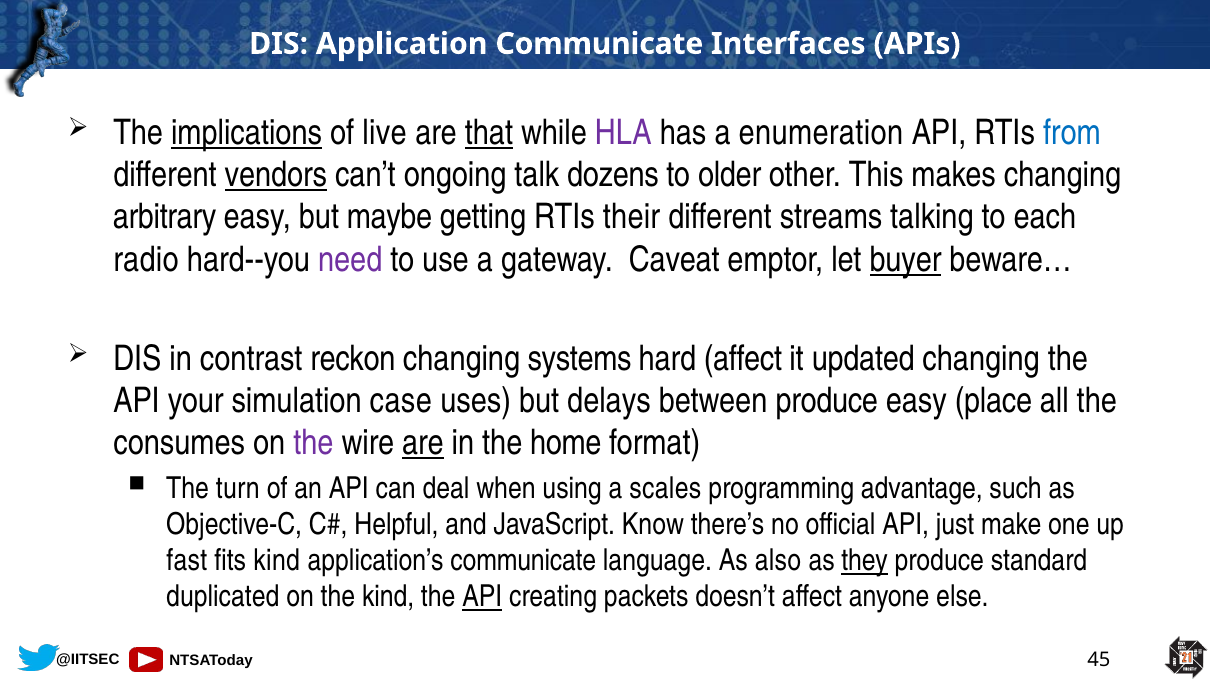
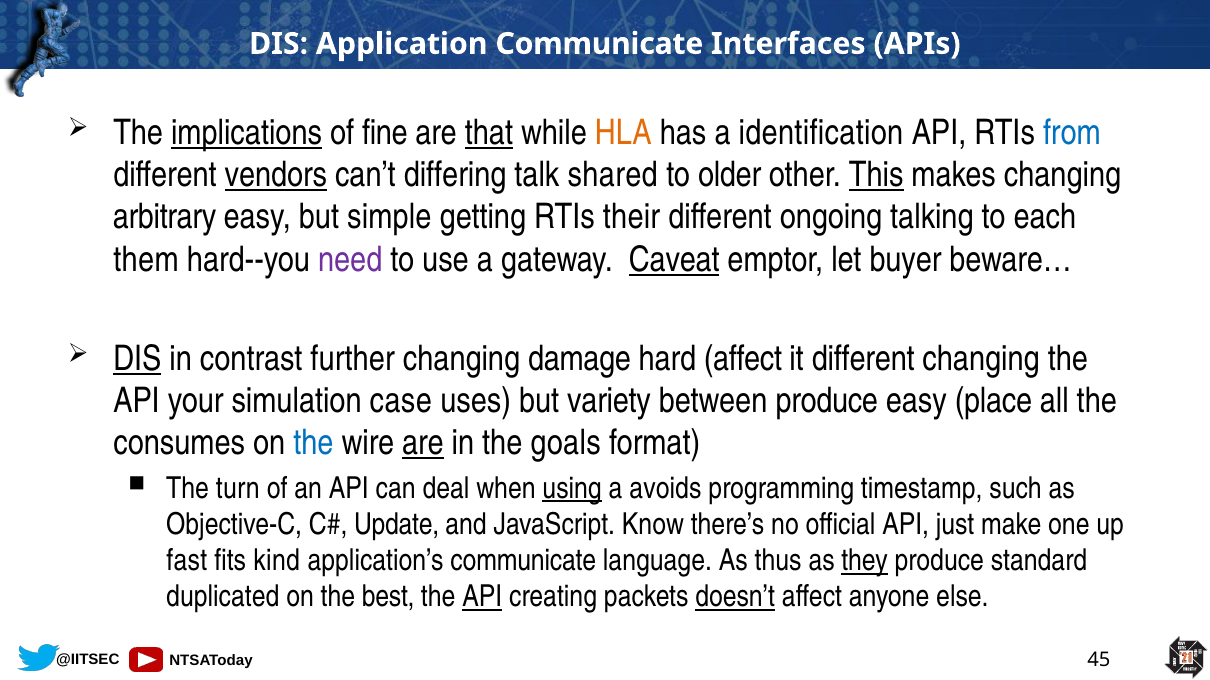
live: live -> fine (385, 133)
HLA colour: purple -> orange (623, 133)
enumeration: enumeration -> identification (821, 133)
ongoing: ongoing -> differing (455, 175)
dozens: dozens -> shared (613, 175)
This underline: none -> present (876, 175)
maybe: maybe -> simple (389, 217)
streams: streams -> ongoing (831, 217)
radio: radio -> them (146, 260)
Caveat underline: none -> present (674, 260)
buyer underline: present -> none (905, 260)
DIS underline: none -> present (137, 359)
reckon: reckon -> further (353, 359)
systems: systems -> damage (580, 359)
it updated: updated -> different (863, 359)
delays: delays -> variety (609, 401)
the colour: purple -> blue (313, 443)
home: home -> goals (566, 443)
using underline: none -> present (572, 489)
scales: scales -> avoids (665, 489)
advantage: advantage -> timestamp (922, 489)
Helpful: Helpful -> Update (397, 525)
also: also -> thus (778, 561)
the kind: kind -> best (388, 597)
doesn’t underline: none -> present (735, 597)
